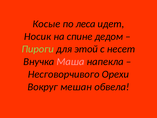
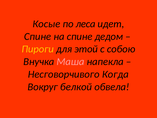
Носик: Носик -> Спине (38, 36)
Пироги colour: light green -> yellow (38, 49)
несет: несет -> собою (121, 49)
Орехи: Орехи -> Когда (115, 74)
мешан: мешан -> белкой (76, 87)
